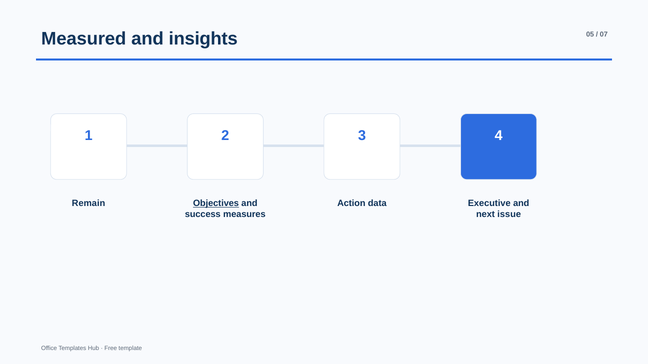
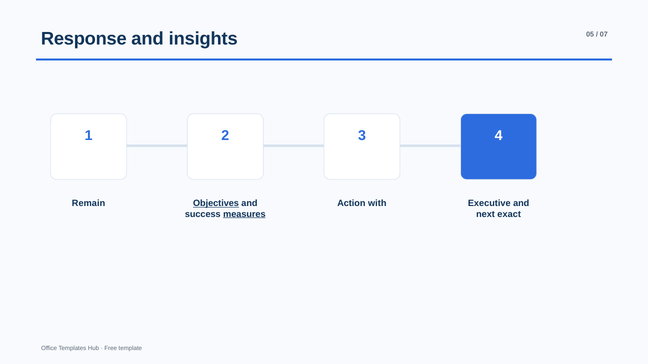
Measured: Measured -> Response (84, 39)
data: data -> with (377, 203)
measures underline: none -> present (244, 214)
issue: issue -> exact (509, 214)
